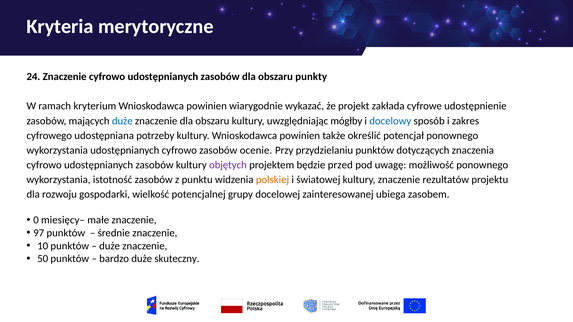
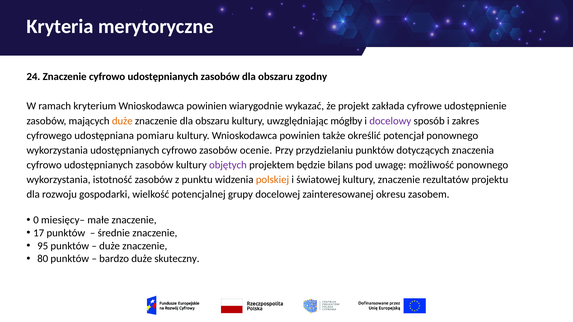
punkty: punkty -> zgodny (311, 77)
duże colour: blue -> orange (122, 121)
docelowy colour: blue -> purple (390, 121)
potrzeby: potrzeby -> pomiaru (155, 136)
przed: przed -> bilans (340, 165)
ubiega: ubiega -> okresu (391, 194)
97: 97 -> 17 (39, 233)
10: 10 -> 95 (43, 246)
50: 50 -> 80 (43, 259)
